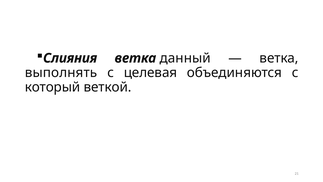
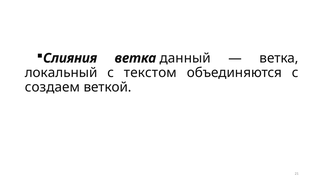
выполнять: выполнять -> локальный (61, 73)
целевая: целевая -> текстом (150, 73)
который: который -> создаем (52, 87)
